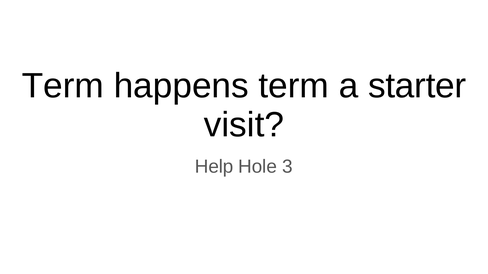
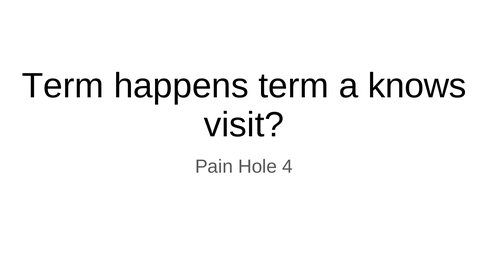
starter: starter -> knows (417, 86)
Help: Help -> Pain (214, 167)
3: 3 -> 4 (288, 167)
